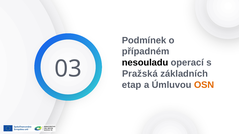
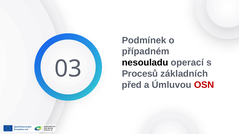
Pražská: Pražská -> Procesů (140, 74)
etap: etap -> před (132, 85)
OSN colour: orange -> red (204, 85)
